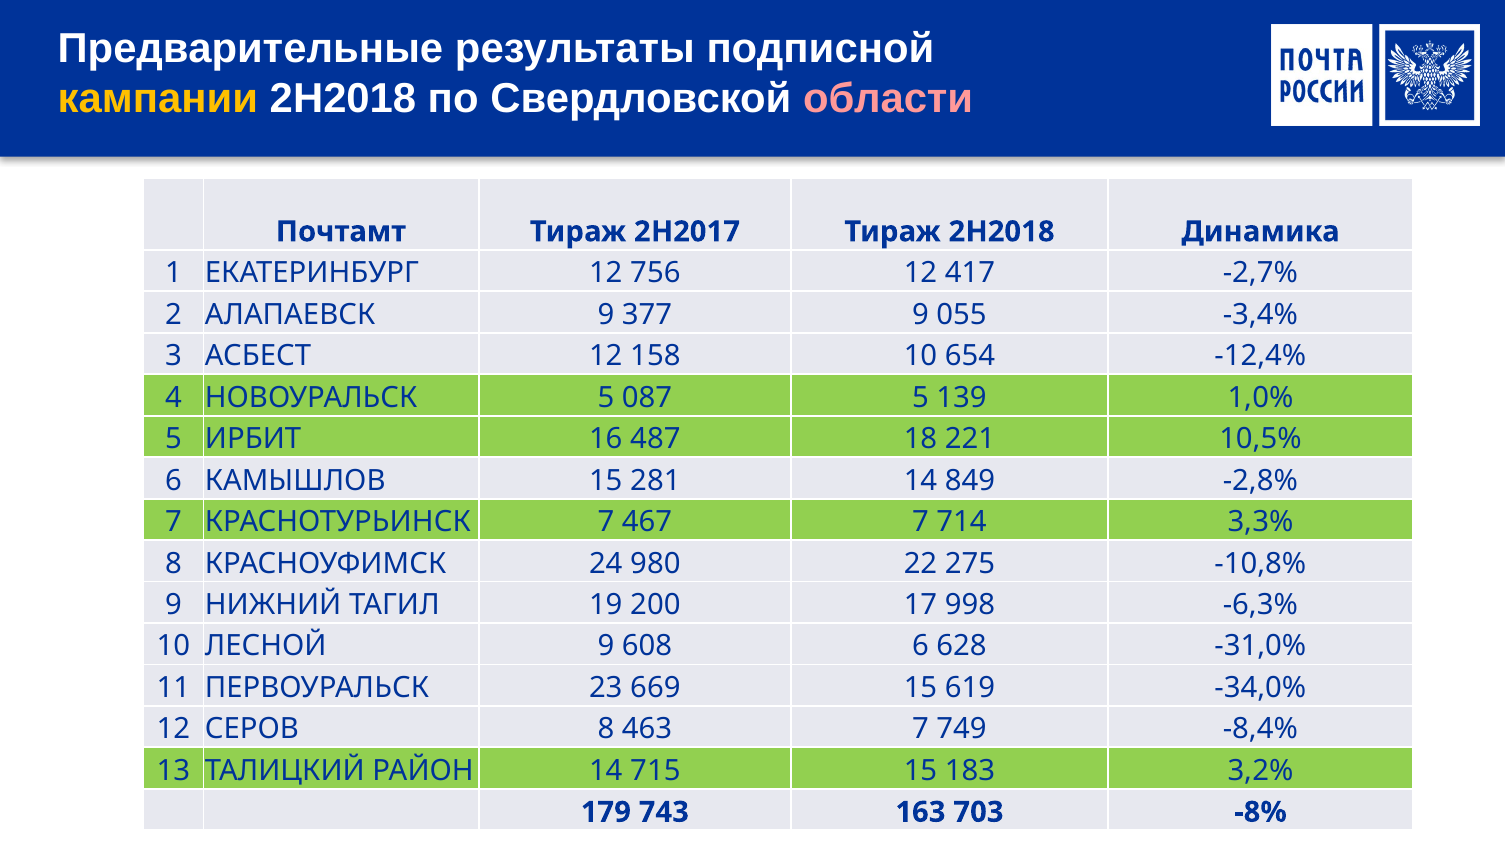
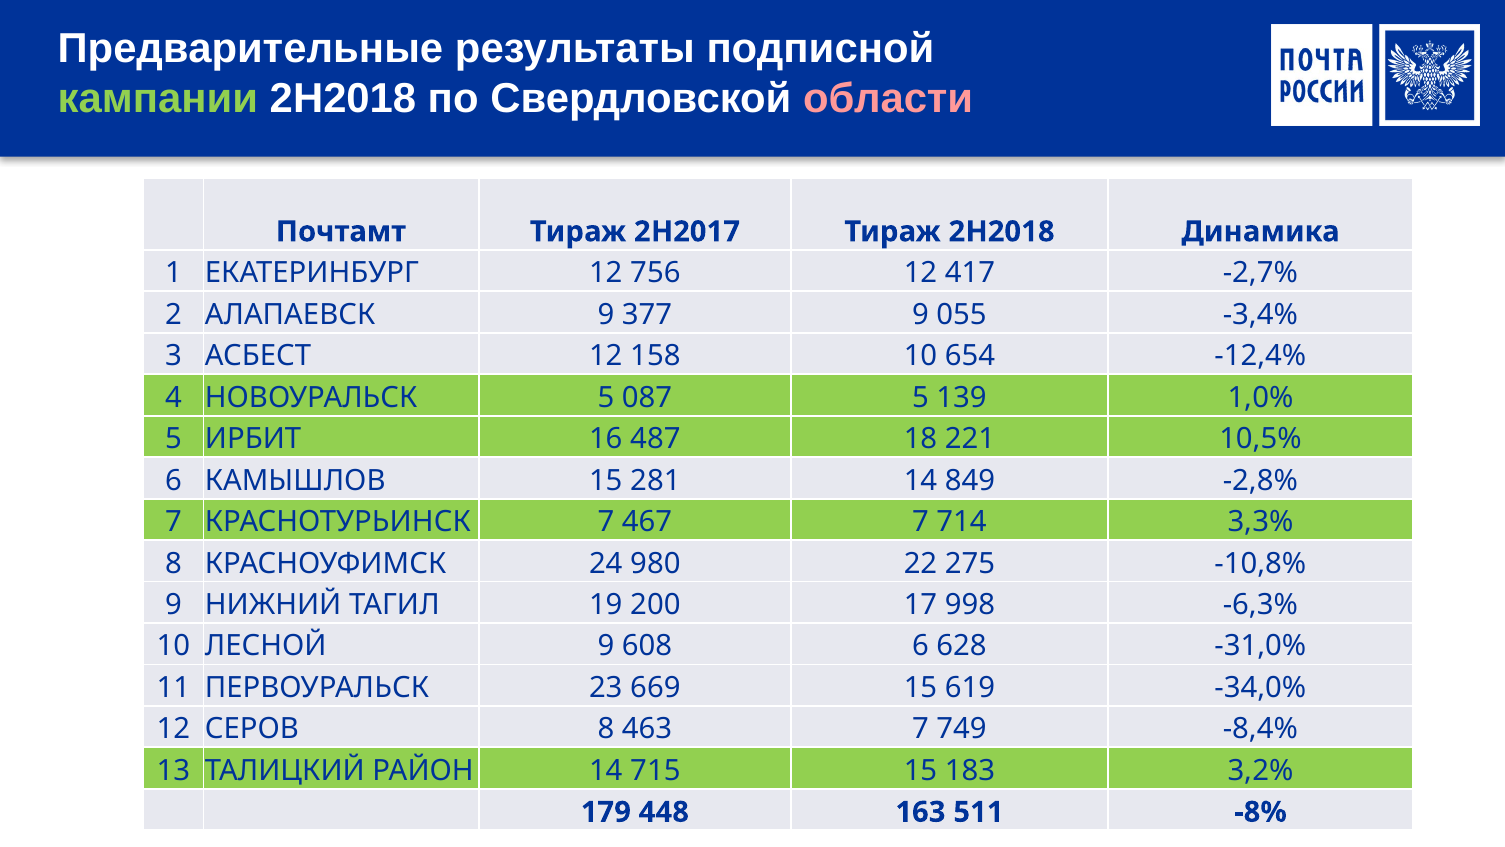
кампании colour: yellow -> light green (158, 99)
743: 743 -> 448 (664, 812)
703: 703 -> 511 (978, 812)
